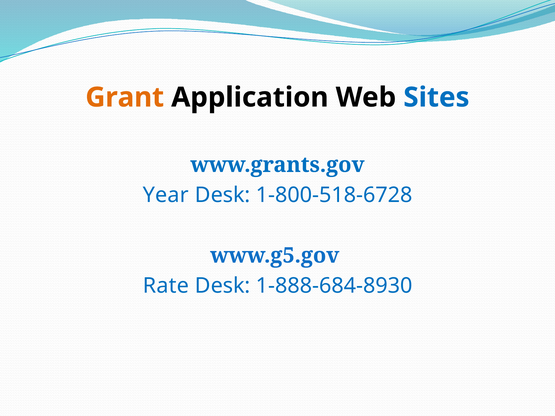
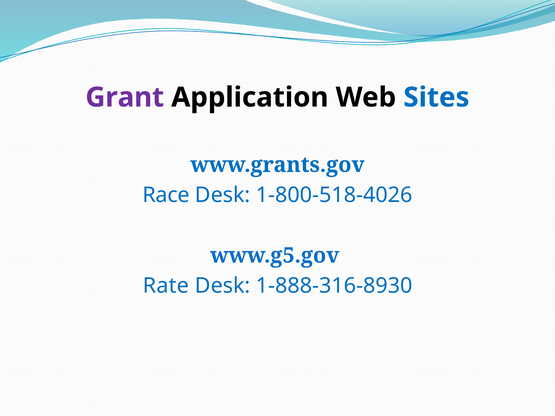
Grant colour: orange -> purple (125, 97)
Year: Year -> Race (166, 195)
1-800-518-6728: 1-800-518-6728 -> 1-800-518-4026 (334, 195)
1-888-684-8930: 1-888-684-8930 -> 1-888-316-8930 (334, 286)
